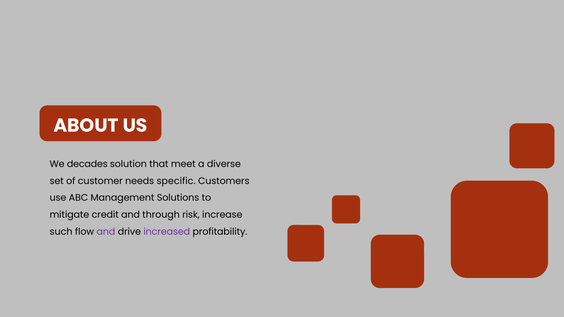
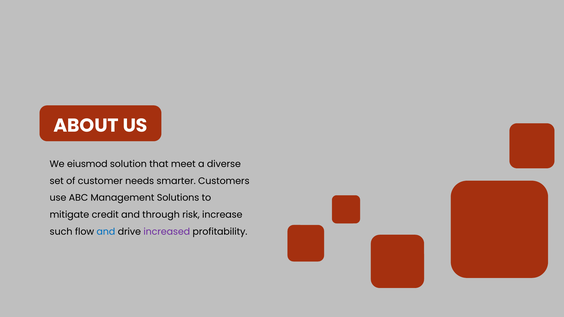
decades: decades -> eiusmod (87, 164)
specific: specific -> smarter (176, 181)
and colour: purple -> blue (106, 232)
